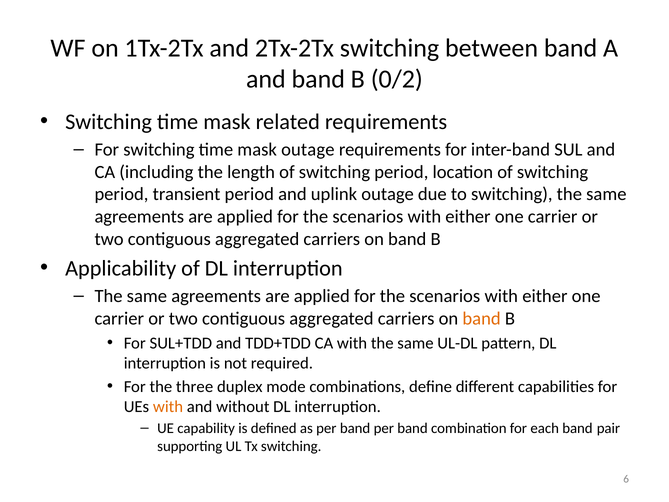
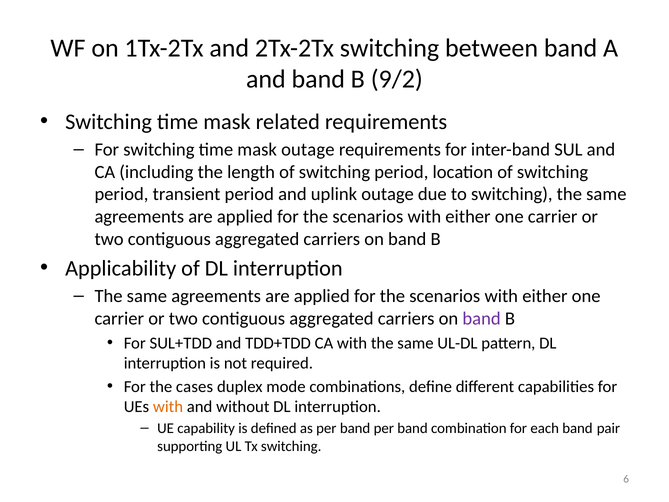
0/2: 0/2 -> 9/2 (397, 79)
band colour: orange -> purple (482, 318)
three: three -> cases (195, 386)
